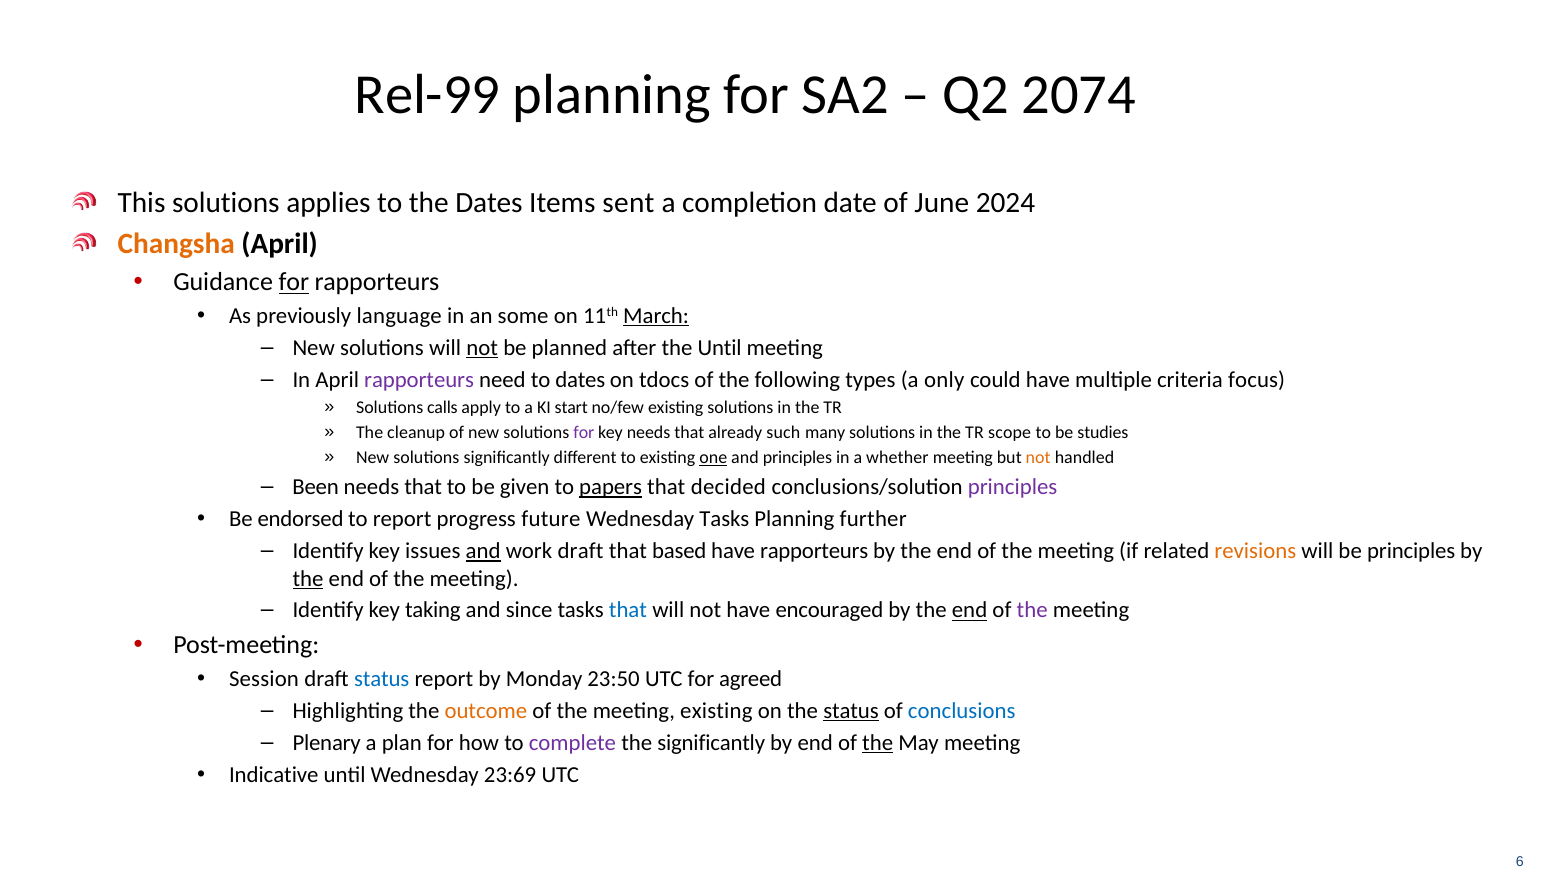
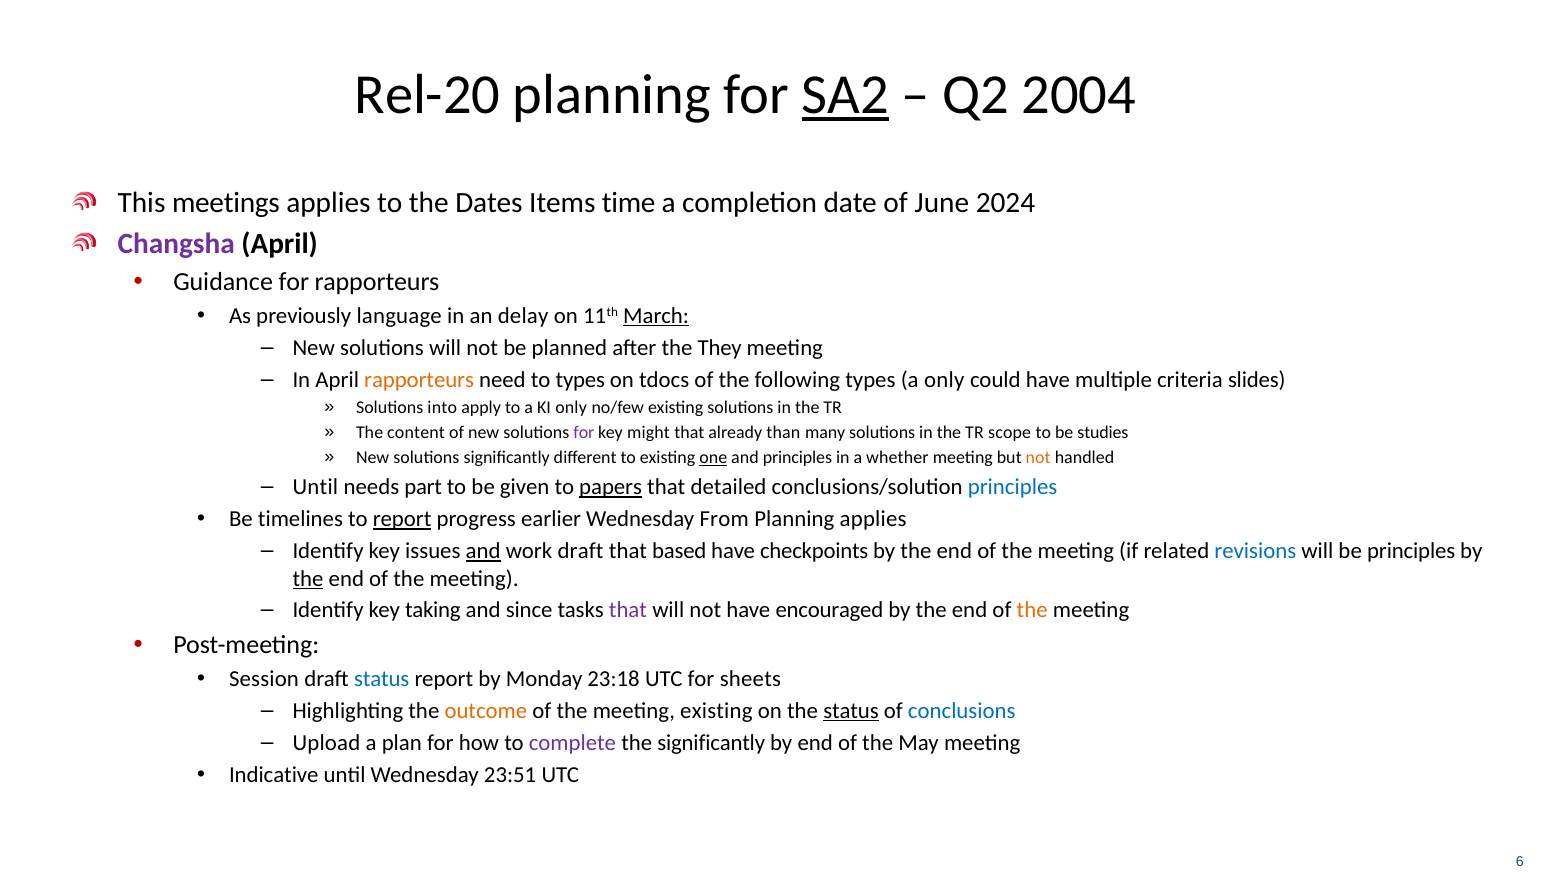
Rel-99: Rel-99 -> Rel-20 (427, 95)
SA2 underline: none -> present (845, 95)
2074: 2074 -> 2004 (1079, 95)
This solutions: solutions -> meetings (226, 203)
sent: sent -> time (629, 203)
Changsha colour: orange -> purple (176, 244)
for underline: present -> none (294, 282)
some: some -> delay (523, 316)
not underline: present -> none (482, 348)
the Until: Until -> They (720, 348)
rapporteurs colour: purple -> orange (419, 380)
to dates: dates -> types (580, 380)
focus: focus -> slides (1257, 380)
calls: calls -> into (442, 407)
KI start: start -> only (571, 407)
cleanup: cleanup -> content (416, 433)
key needs: needs -> might (649, 433)
such: such -> than (783, 433)
Been: Been -> Until (315, 487)
that: that -> part (423, 487)
decided: decided -> detailed (728, 487)
principles colour: purple -> blue (1013, 487)
endorsed: endorsed -> timelines (300, 519)
report underline: none -> present (402, 519)
future: future -> earlier (551, 519)
Wednesday Tasks: Tasks -> From (724, 519)
Planning further: further -> applies (873, 519)
have rapporteurs: rapporteurs -> checkpoints (814, 551)
revisions colour: orange -> blue (1255, 551)
that colour: blue -> purple (628, 610)
end underline: present -> none (970, 610)
the colour: purple -> orange (1032, 610)
23:50: 23:50 -> 23:18 (614, 679)
agreed: agreed -> sheets (750, 679)
Plenary: Plenary -> Upload (326, 743)
the underline: present -> none (878, 743)
23:69: 23:69 -> 23:51 (510, 775)
